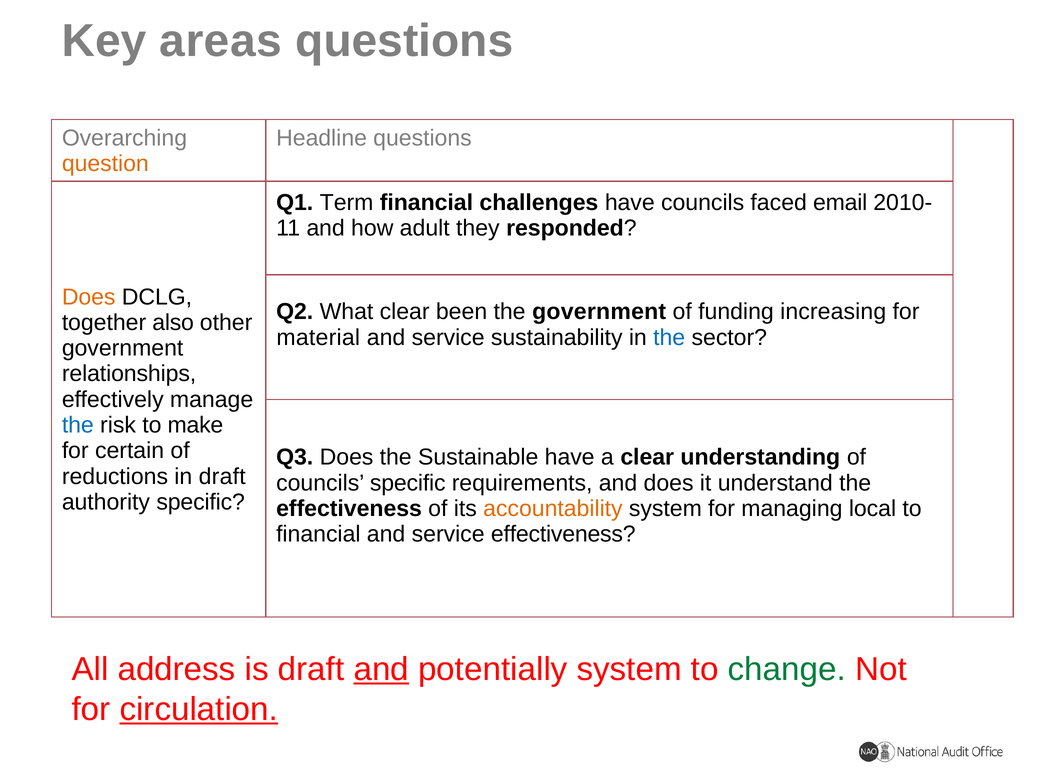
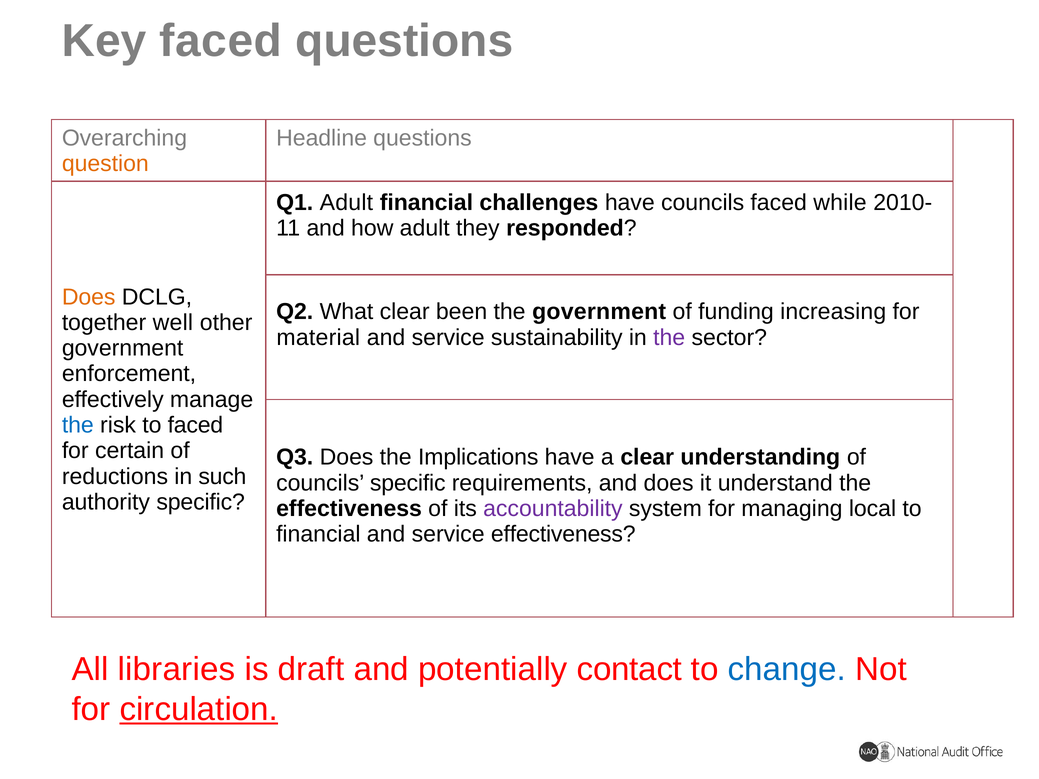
Key areas: areas -> faced (221, 41)
Q1 Term: Term -> Adult (346, 203)
email: email -> while (840, 203)
also: also -> well (173, 323)
the colour: blue -> purple (669, 338)
relationships: relationships -> enforcement (129, 374)
to make: make -> faced (195, 425)
Sustainable: Sustainable -> Implications (478, 457)
in draft: draft -> such (222, 477)
accountability colour: orange -> purple (553, 509)
address: address -> libraries (176, 670)
and underline: present -> none (381, 670)
potentially system: system -> contact (629, 670)
change colour: green -> blue (787, 670)
